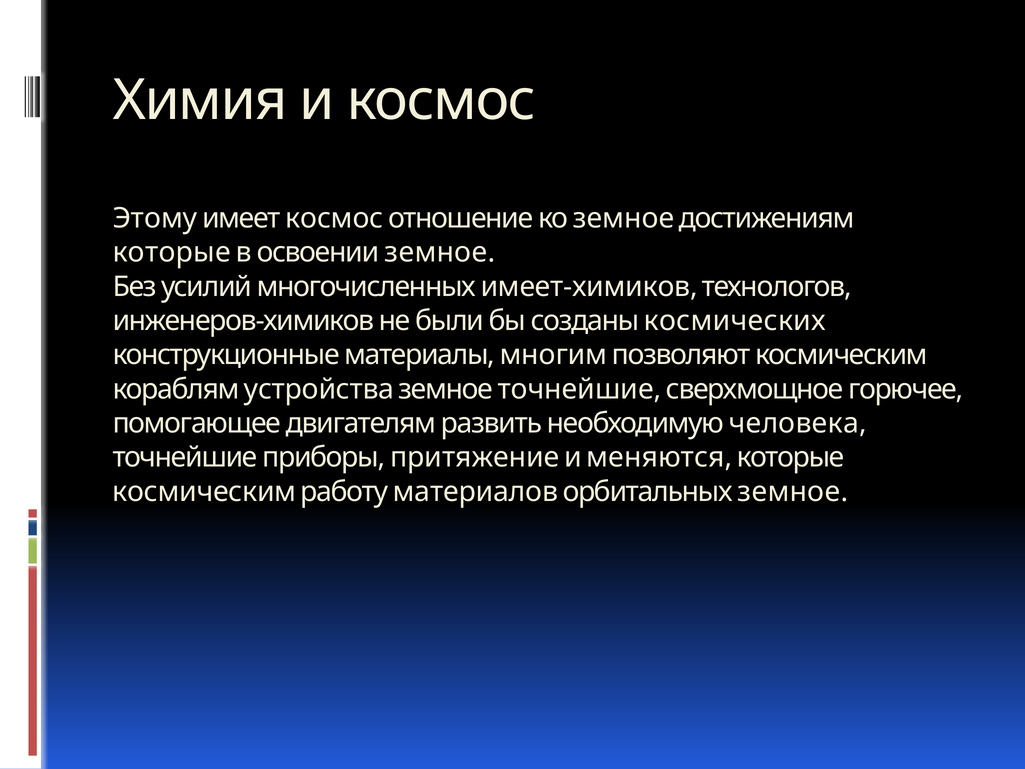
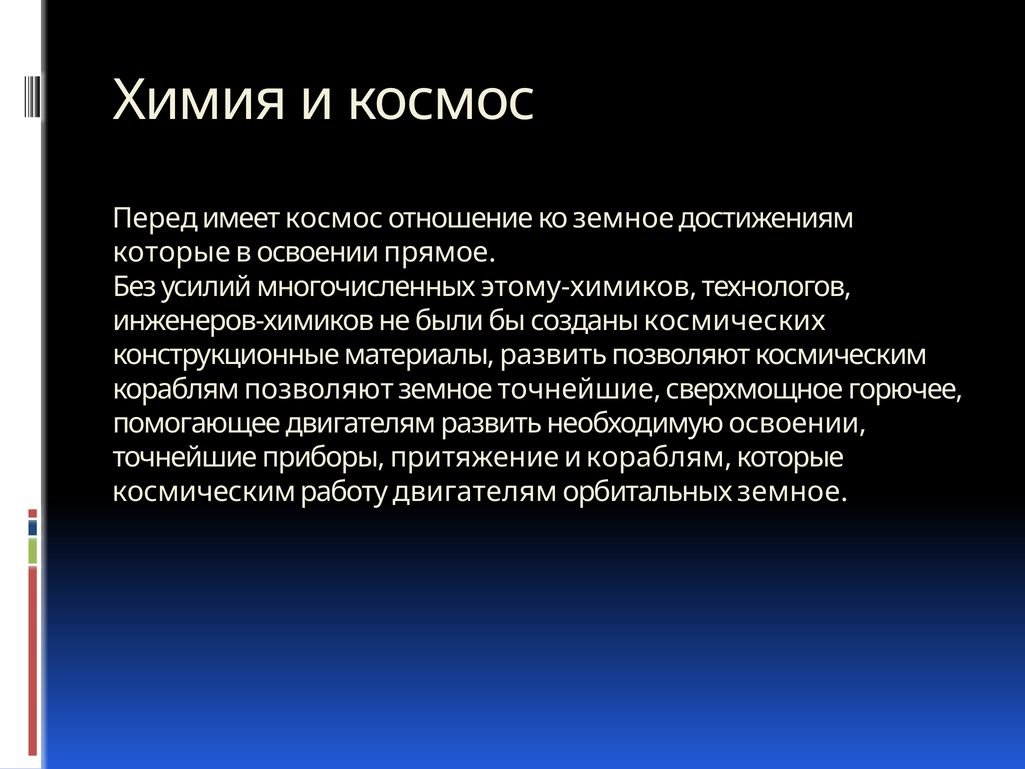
Этому: Этому -> Перед (155, 218)
освоении земное: земное -> прямое (440, 252)
имеет-химиков: имеет-химиков -> этому-химиков (589, 287)
материалы многим: многим -> развить (554, 355)
кораблям устройства: устройства -> позволяют (319, 389)
необходимую человека: человека -> освоении (798, 423)
и меняются: меняются -> кораблям (659, 457)
работу материалов: материалов -> двигателям (475, 492)
